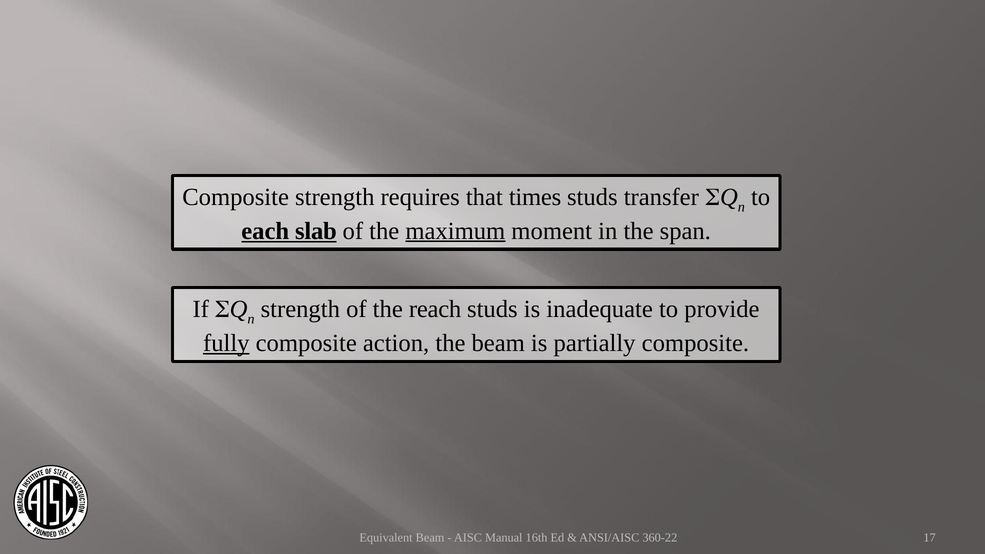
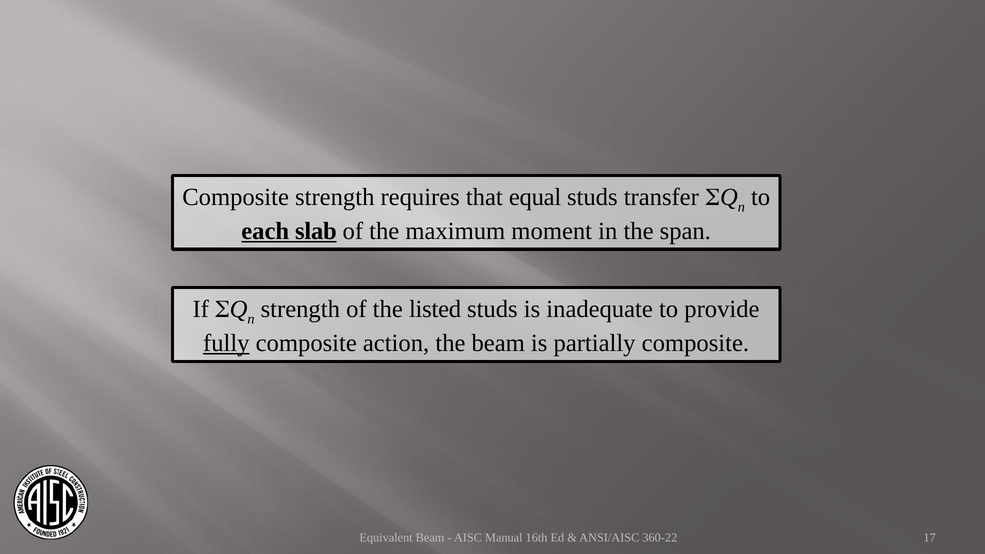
times: times -> equal (535, 197)
maximum underline: present -> none (455, 231)
reach: reach -> listed (435, 309)
